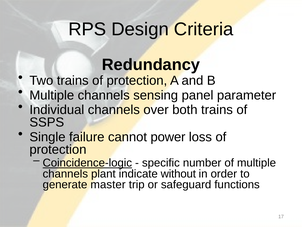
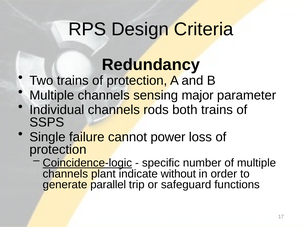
panel: panel -> major (198, 95)
over: over -> rods (156, 110)
master: master -> parallel (108, 184)
